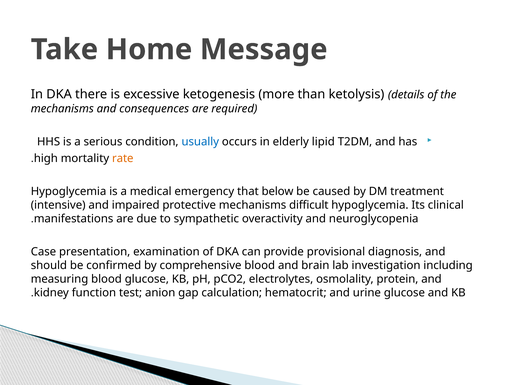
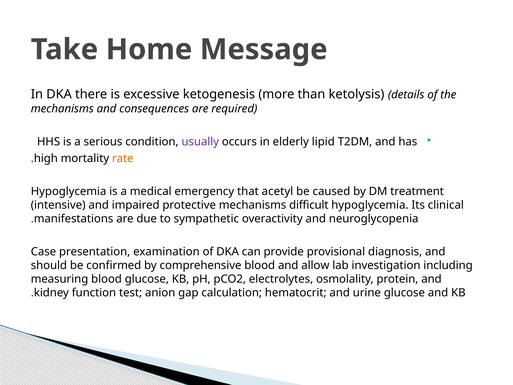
usually colour: blue -> purple (200, 142)
below: below -> acetyl (277, 191)
brain: brain -> allow (315, 265)
